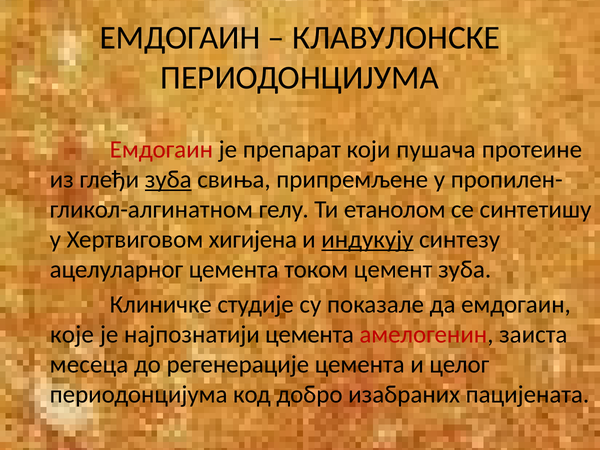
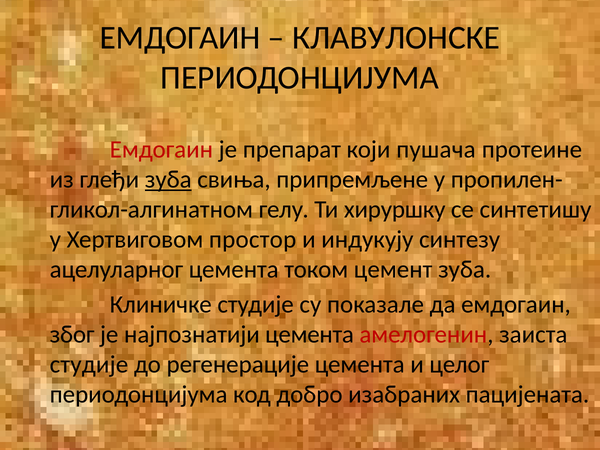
етанолом: етанолом -> хируршку (395, 210)
хигијена: хигијена -> простор (253, 240)
индукују underline: present -> none (367, 240)
које: које -> због (72, 335)
месеца: месеца -> студије (89, 365)
